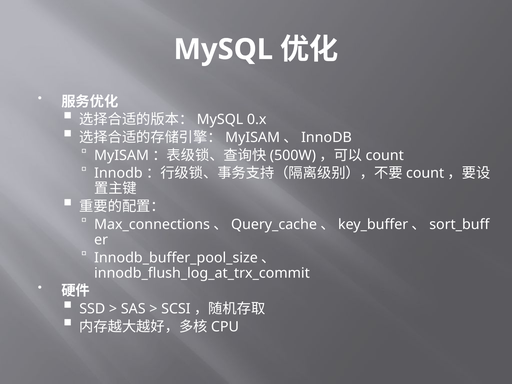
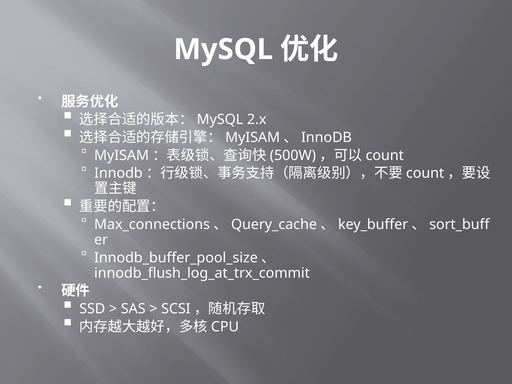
0.x: 0.x -> 2.x (257, 120)
